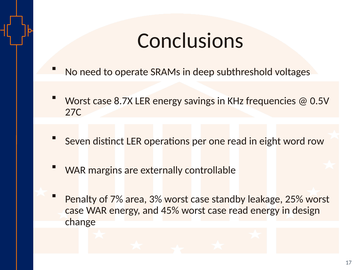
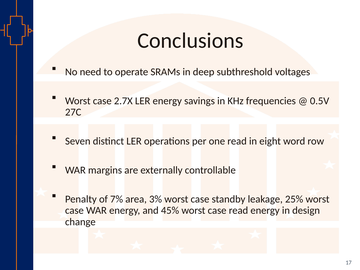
8.7X: 8.7X -> 2.7X (123, 101)
